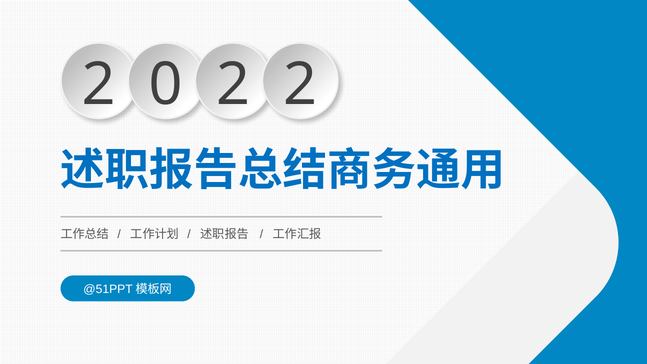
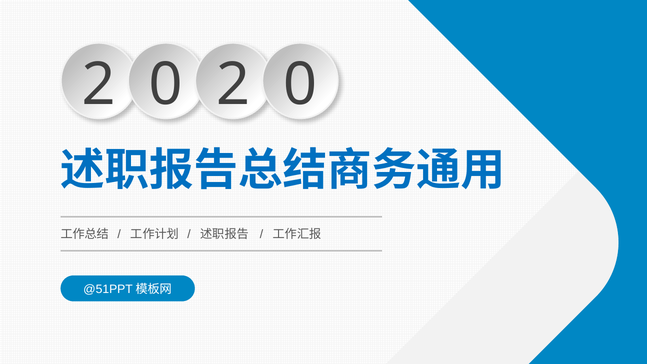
2: 2 -> 0 (300, 85)
